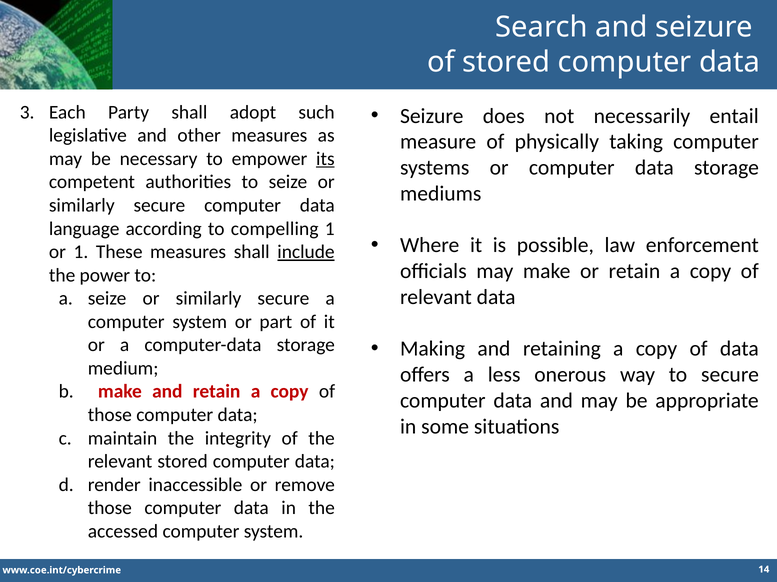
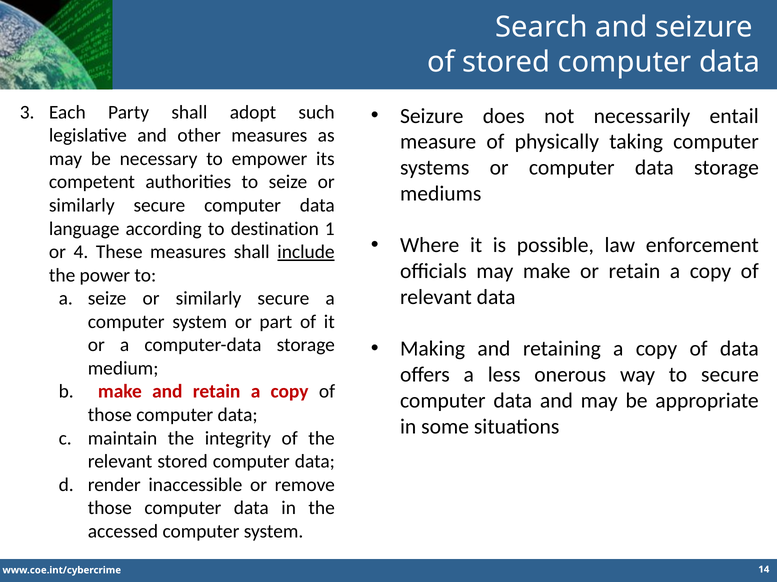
its underline: present -> none (325, 159)
compelling: compelling -> destination (275, 229)
or 1: 1 -> 4 (81, 252)
